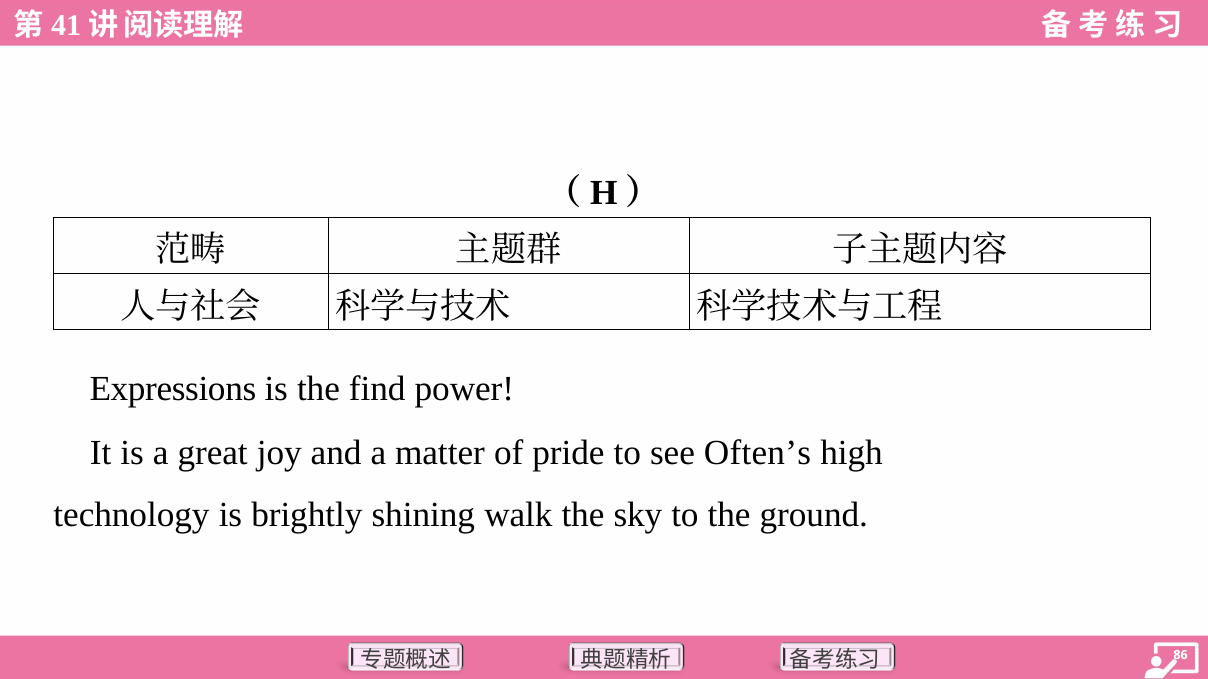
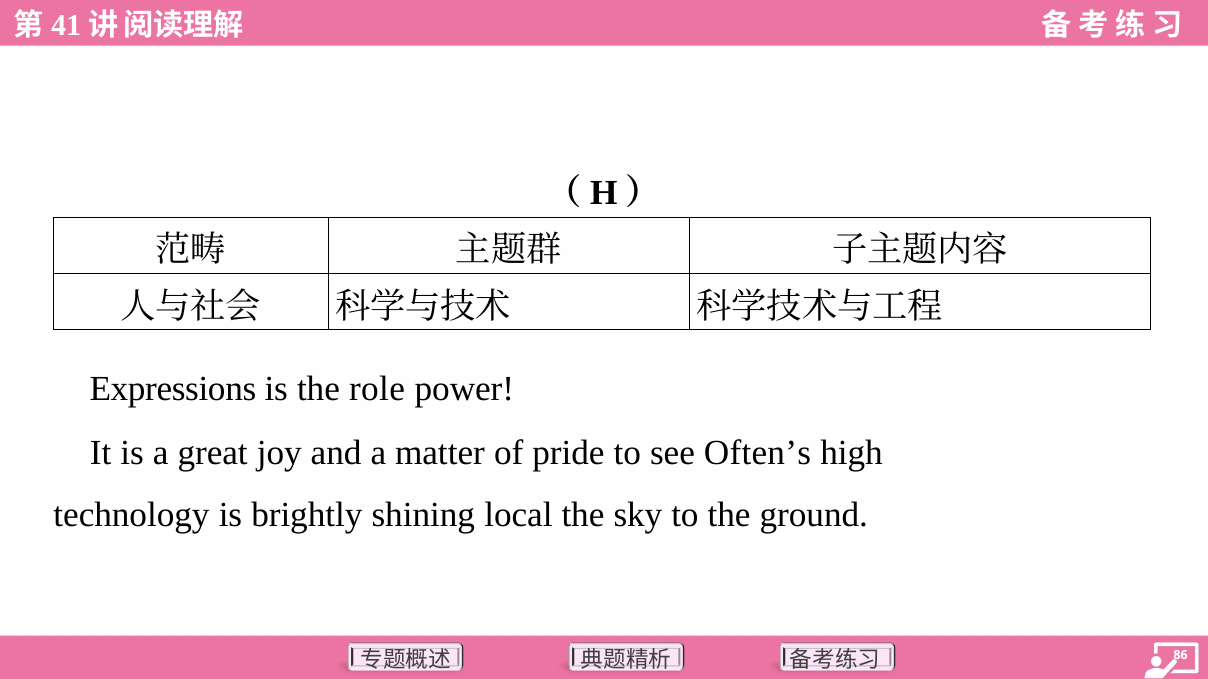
find: find -> role (377, 389)
walk: walk -> local (518, 515)
